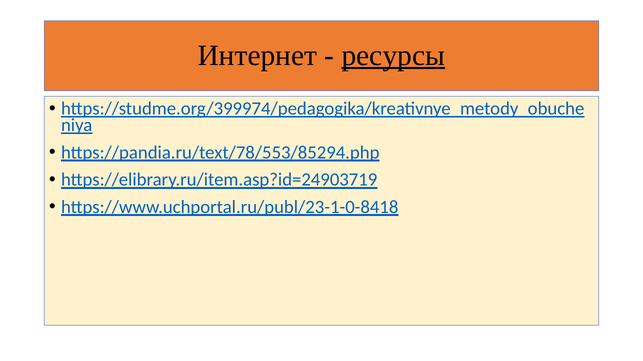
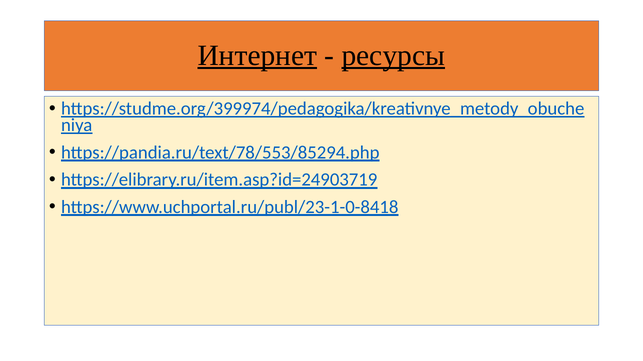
Интернет underline: none -> present (257, 56)
